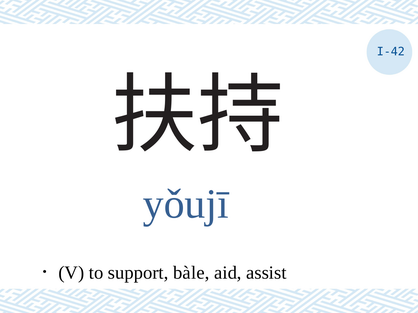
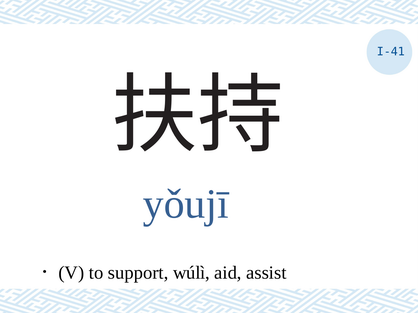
I-42: I-42 -> I-41 (391, 52)
bàle: bàle -> wúlì (191, 273)
